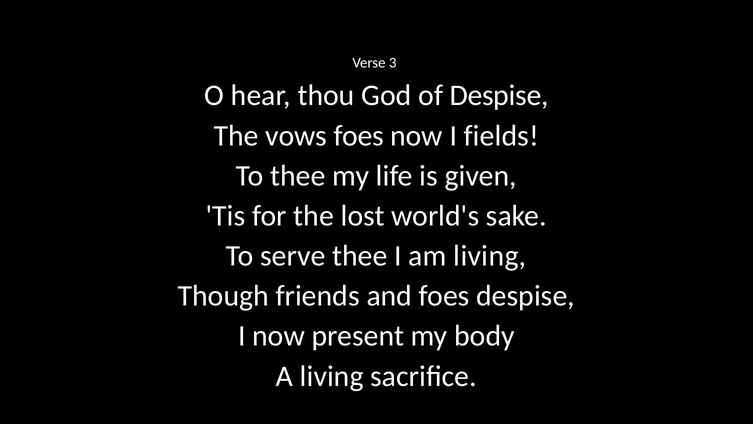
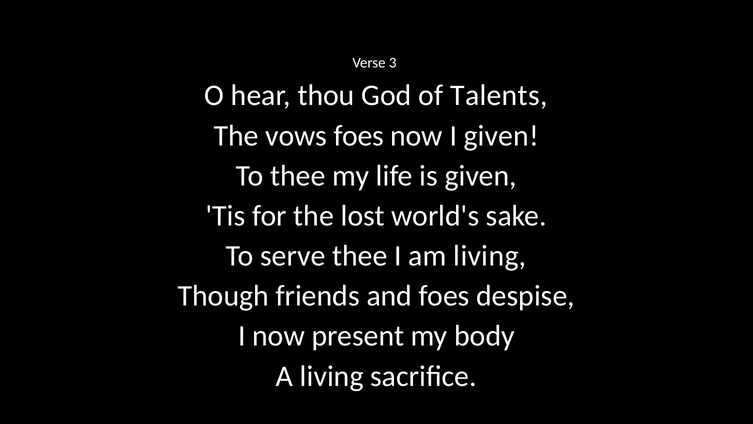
of Despise: Despise -> Talents (499, 95)
I fields: fields -> given (501, 136)
